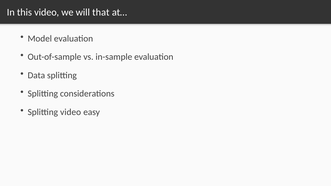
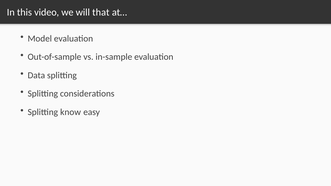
Splitting video: video -> know (71, 112)
